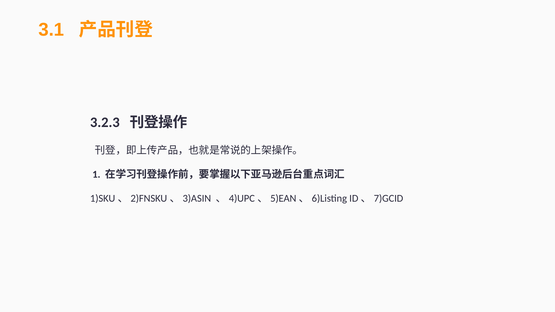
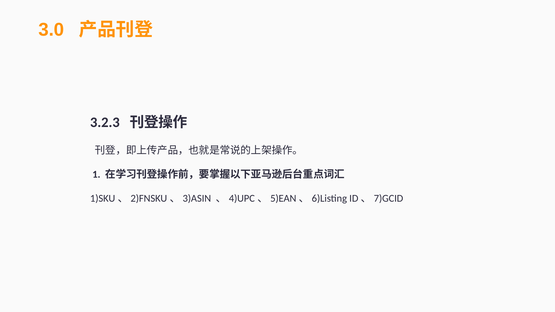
3.1: 3.1 -> 3.0 (51, 30)
